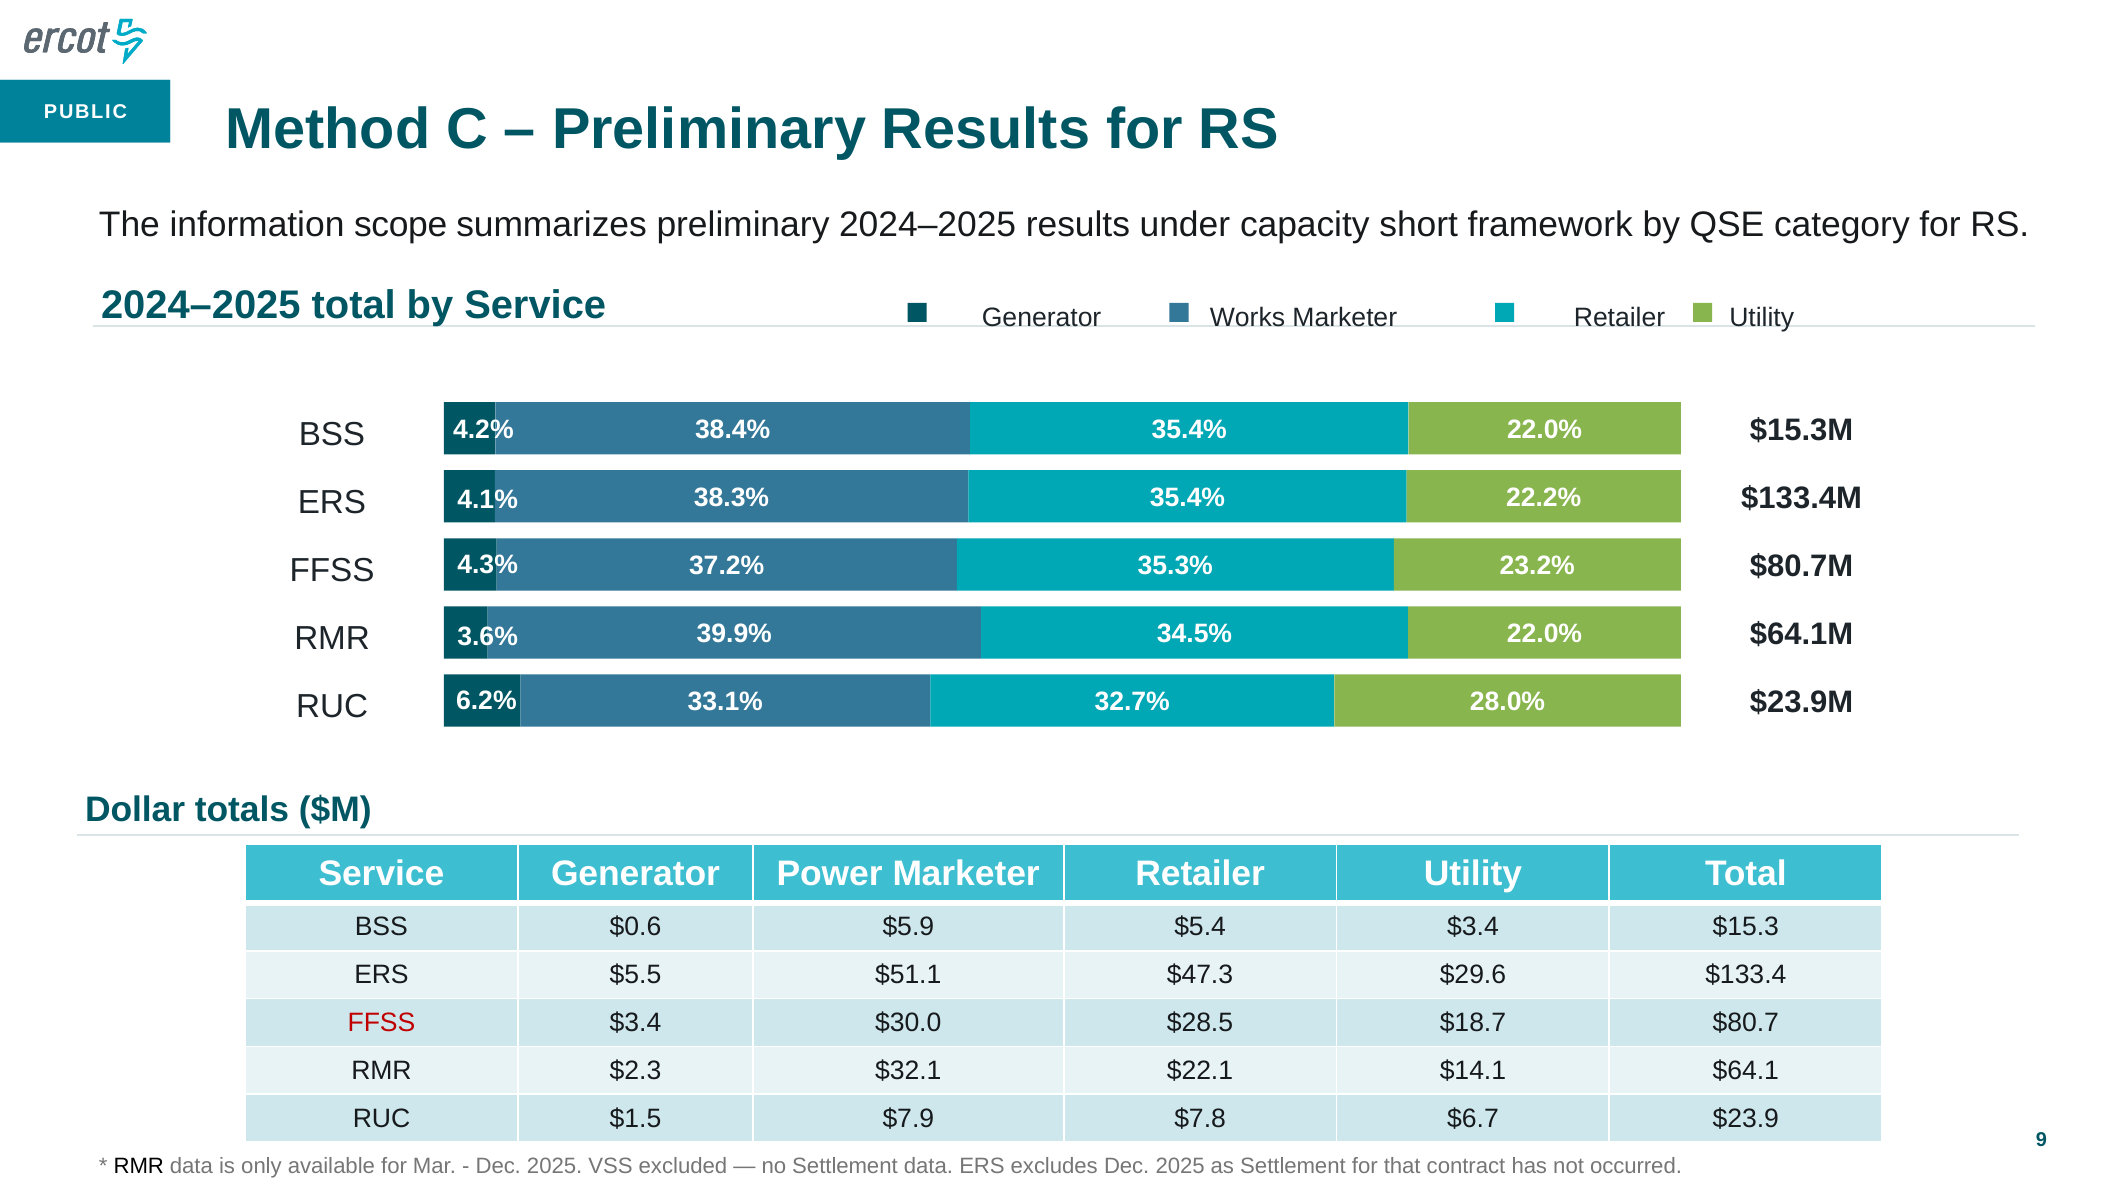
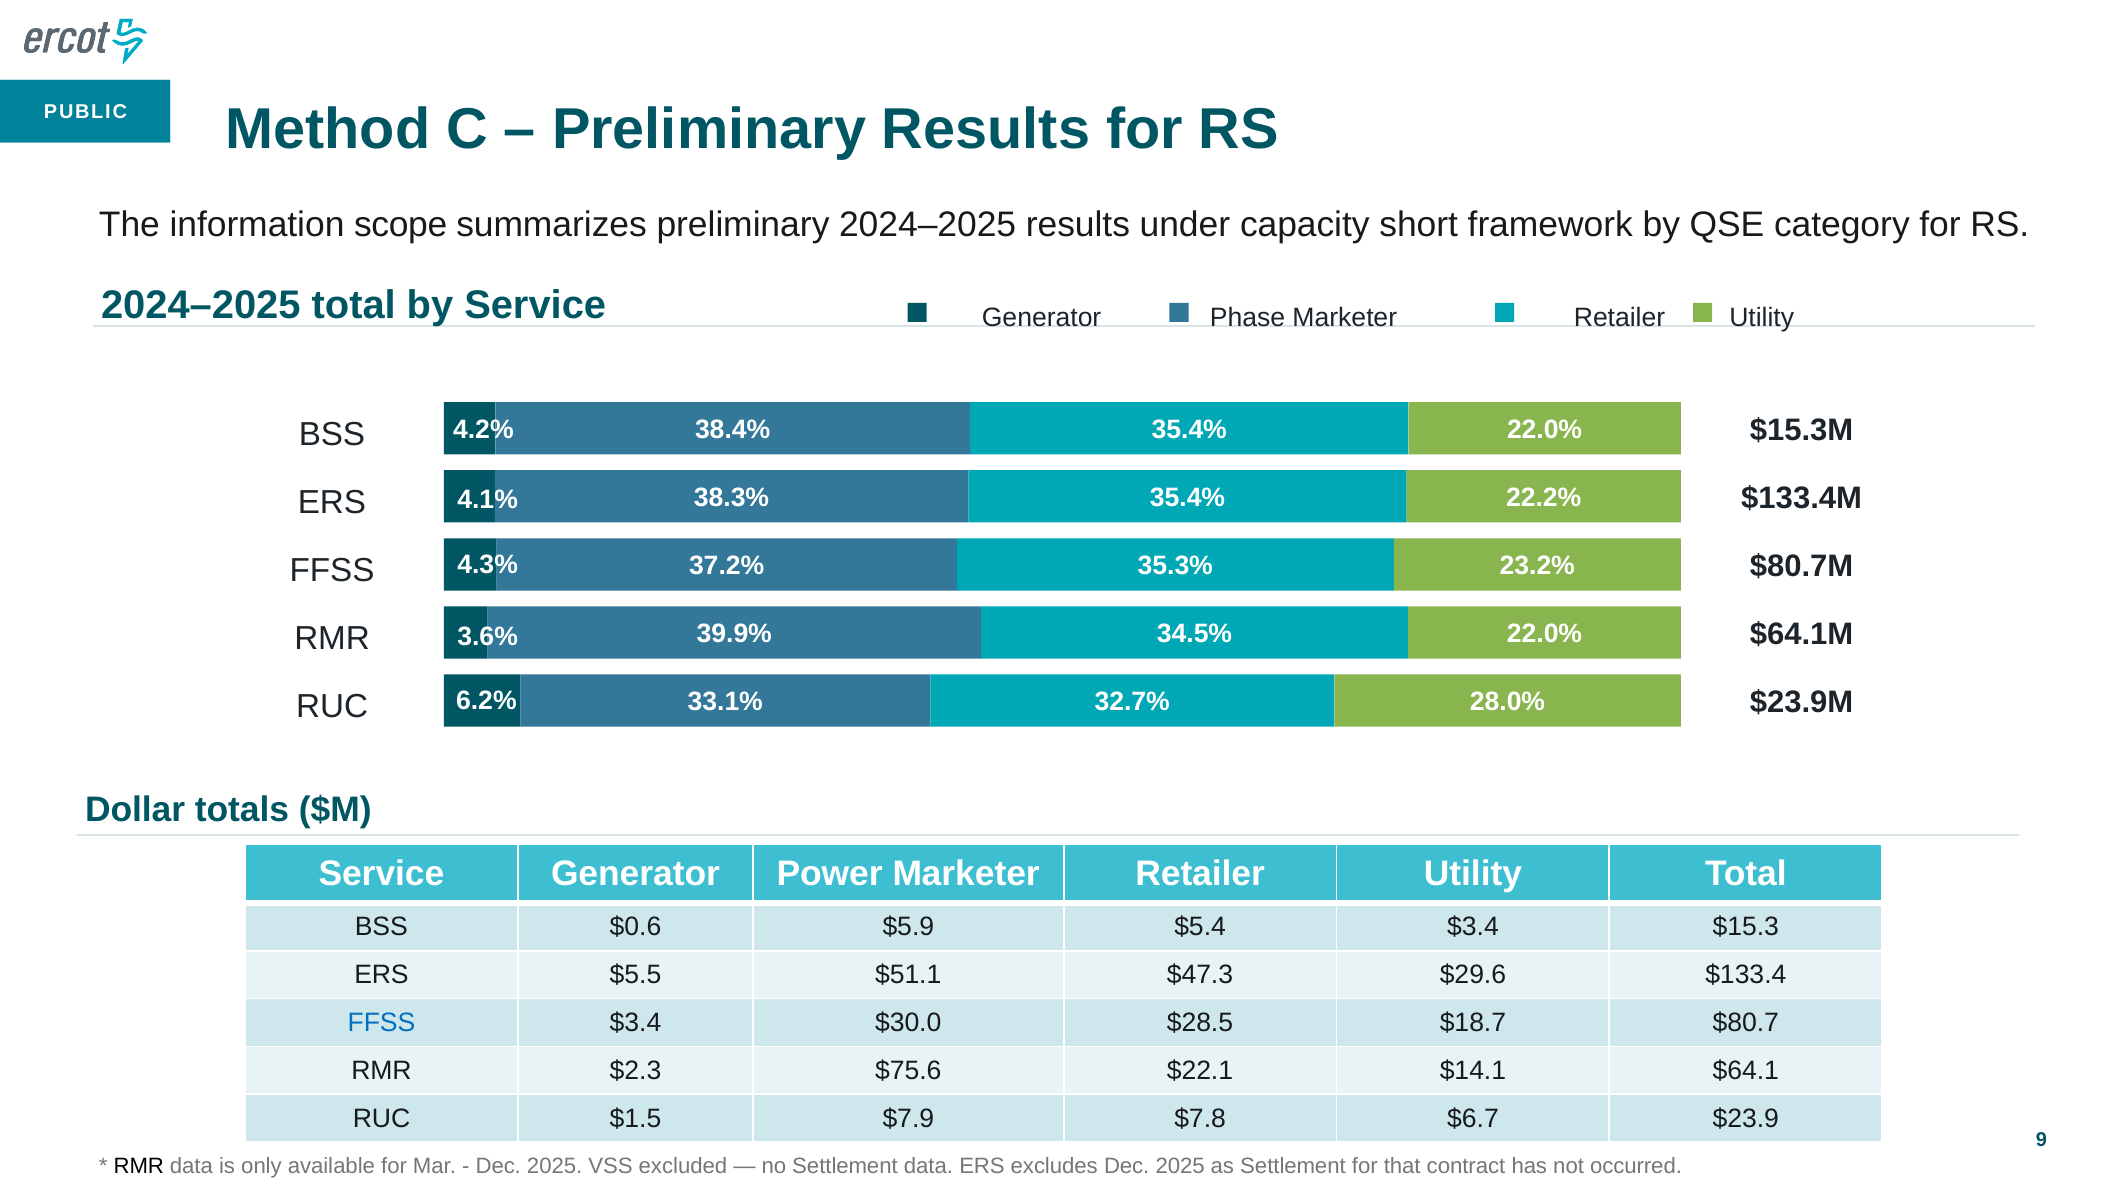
Works: Works -> Phase (1247, 317)
FFSS colour: red -> blue (381, 1023)
$32.1: $32.1 -> $75.6 (908, 1071)
